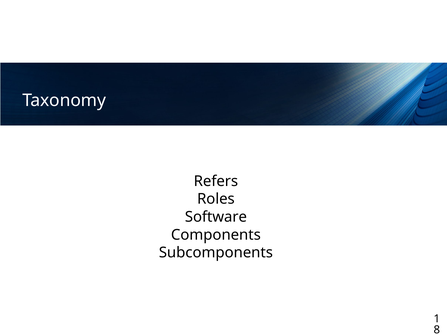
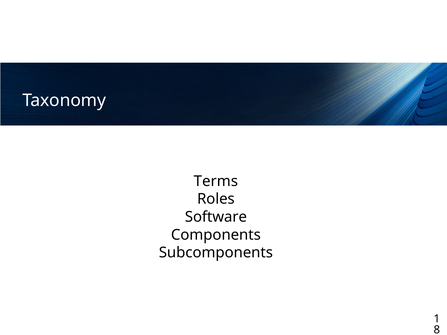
Refers: Refers -> Terms (216, 181)
